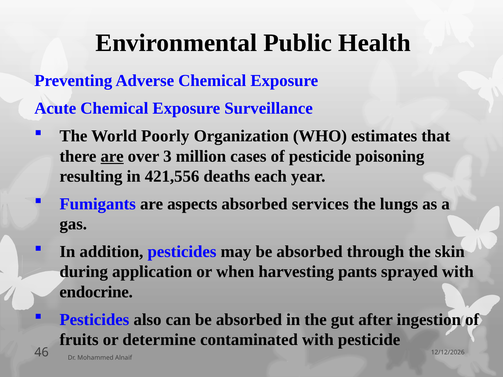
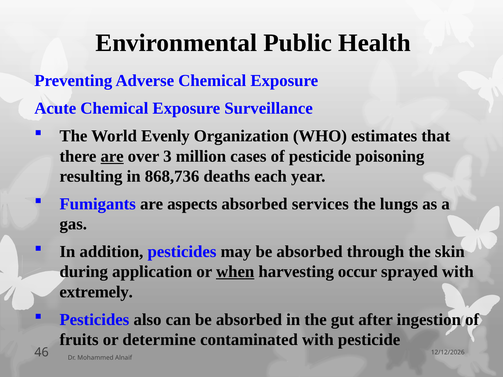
Poorly: Poorly -> Evenly (165, 136)
421,556: 421,556 -> 868,736 (172, 176)
when underline: none -> present (235, 272)
pants: pants -> occur (358, 272)
endocrine: endocrine -> extremely (96, 292)
